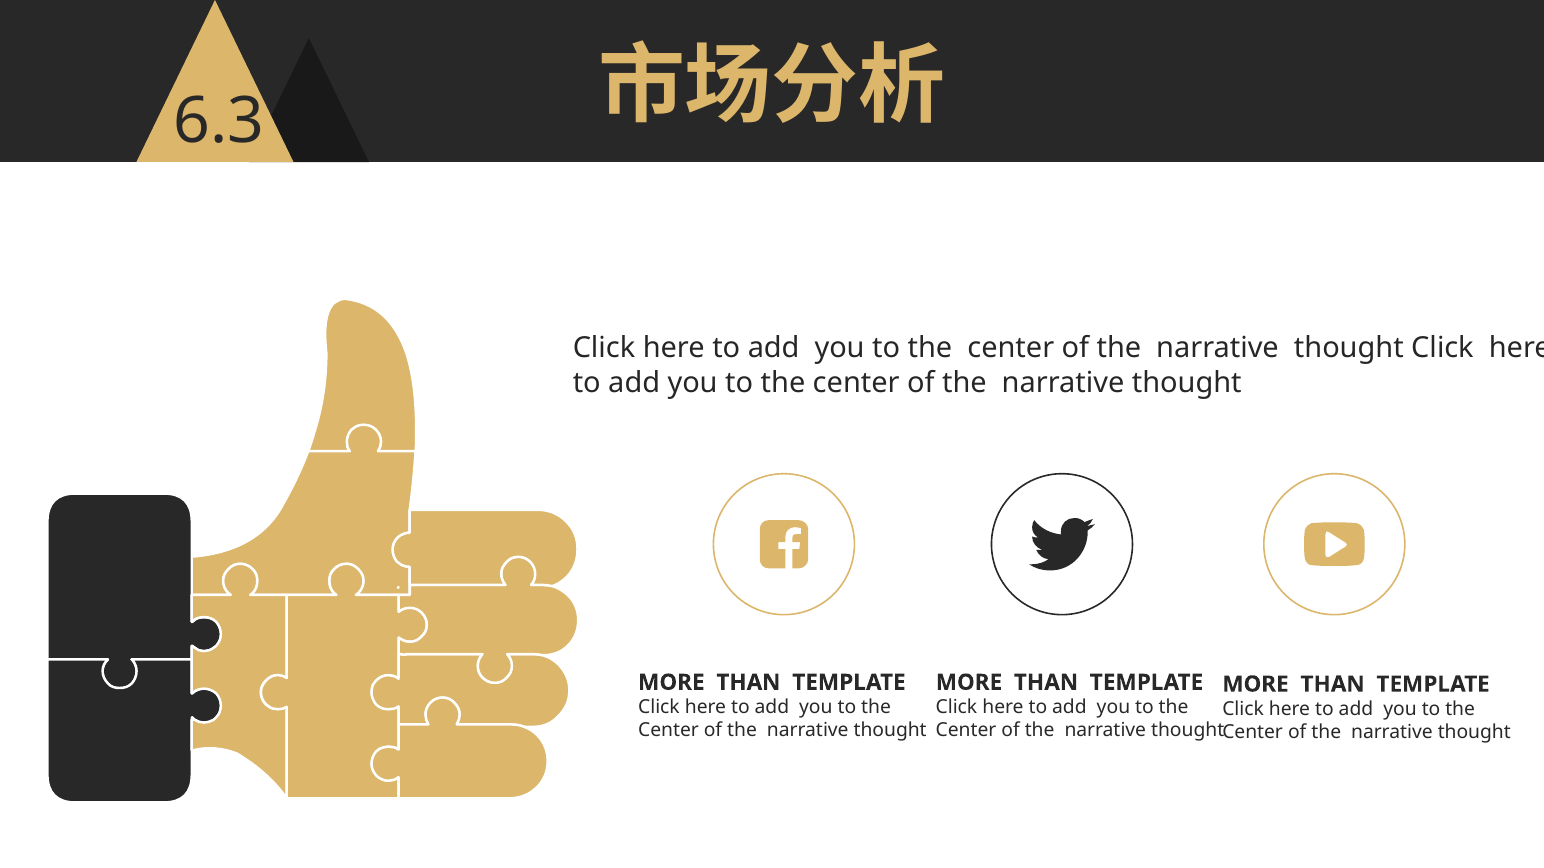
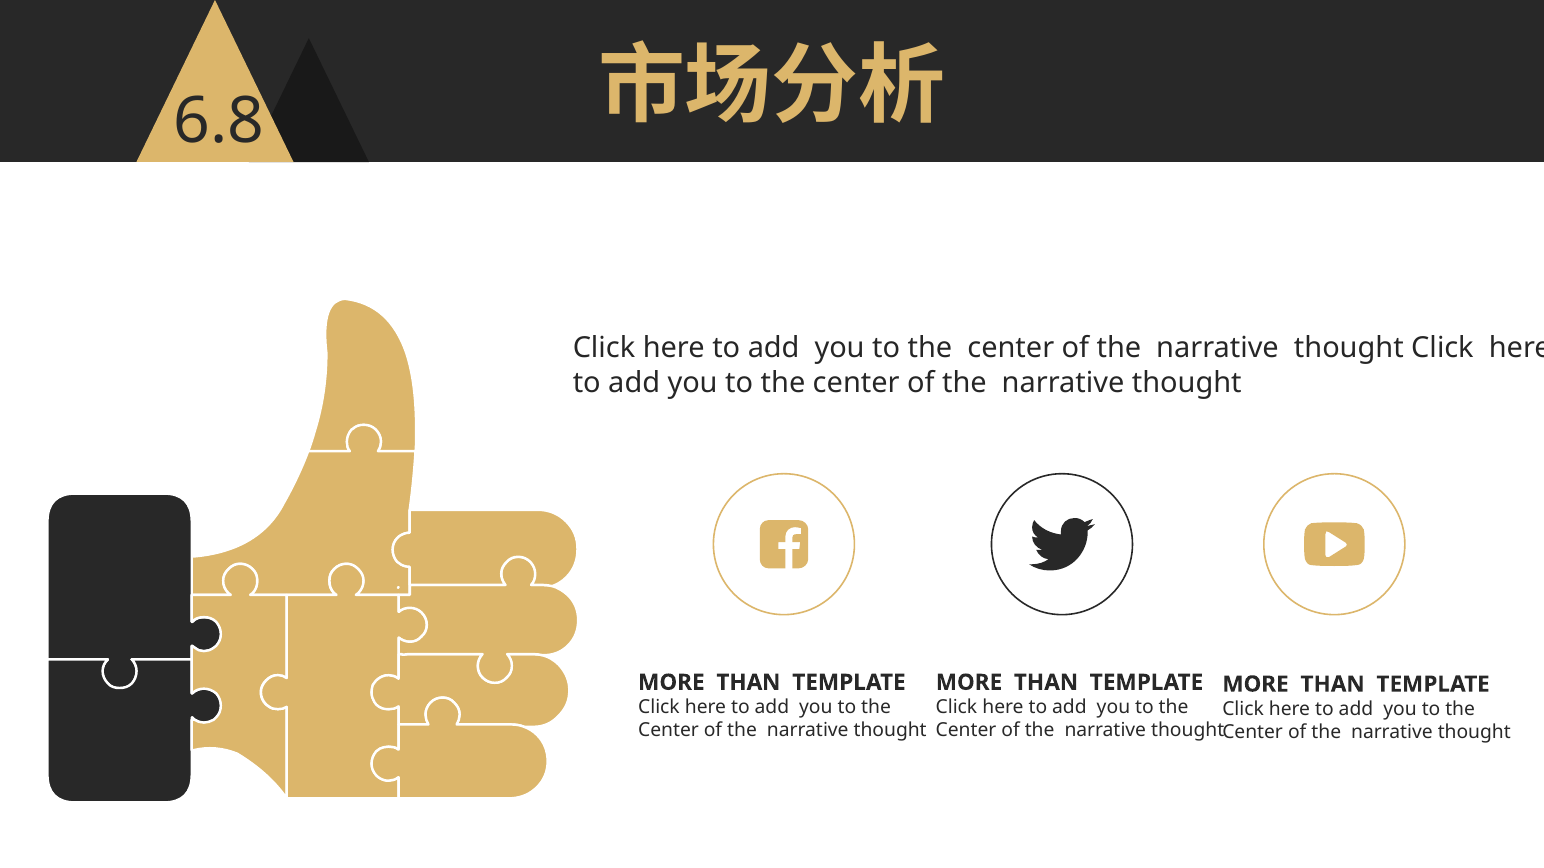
6.3: 6.3 -> 6.8 (219, 121)
